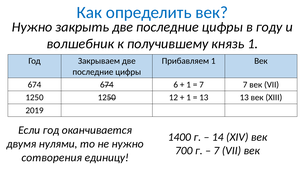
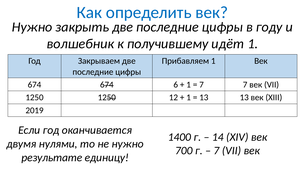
князь: князь -> идёт (228, 44)
сотворения: сотворения -> результате (52, 158)
